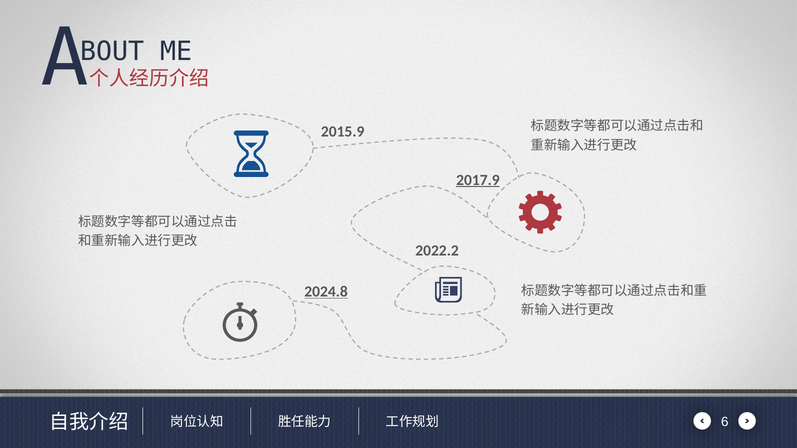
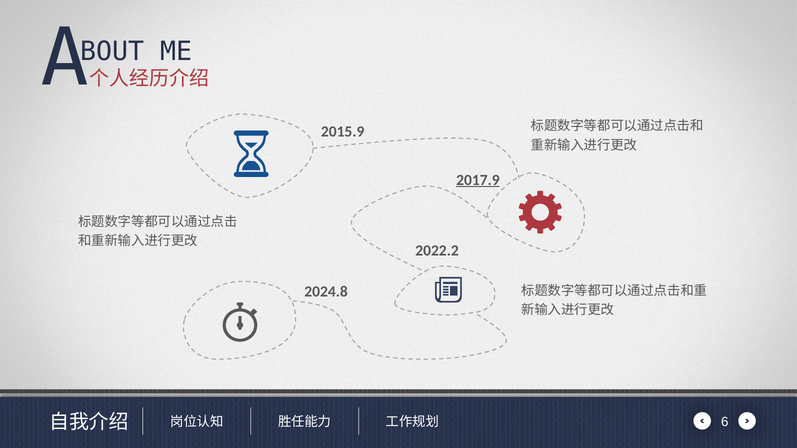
2024.8 underline: present -> none (326, 292)
